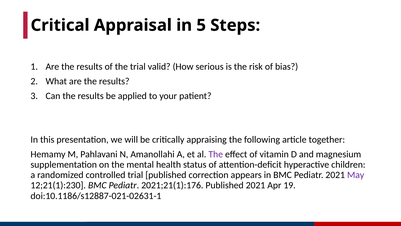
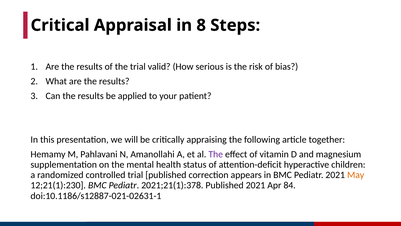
5: 5 -> 8 (201, 25)
May colour: purple -> orange (356, 175)
2021;21(1):176: 2021;21(1):176 -> 2021;21(1):378 (172, 185)
19: 19 -> 84 (290, 185)
